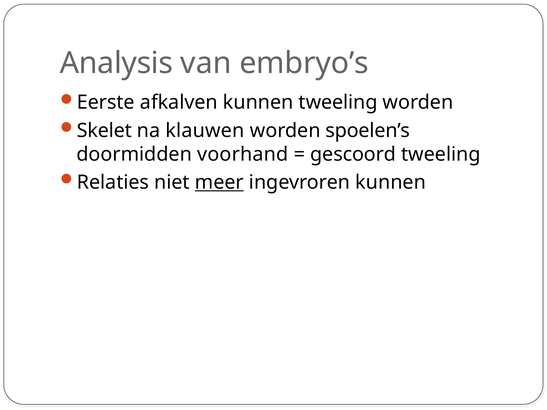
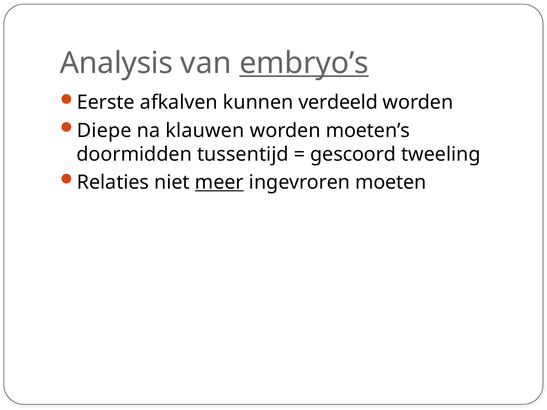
embryo’s underline: none -> present (304, 63)
kunnen tweeling: tweeling -> verdeeld (338, 103)
Skelet: Skelet -> Diepe (104, 131)
spoelen’s: spoelen’s -> moeten’s (368, 131)
voorhand: voorhand -> tussentijd (243, 154)
ingevroren kunnen: kunnen -> moeten (391, 182)
